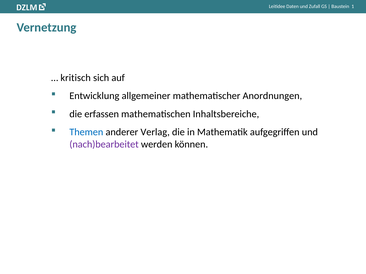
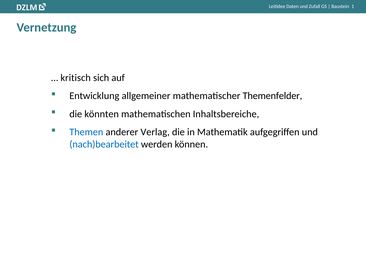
Anordnungen: Anordnungen -> Themenfelder (272, 96)
erfassen: erfassen -> könnten (102, 114)
nach)bearbeitet colour: purple -> blue (104, 145)
